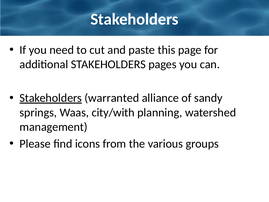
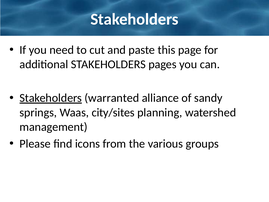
city/with: city/with -> city/sites (113, 112)
